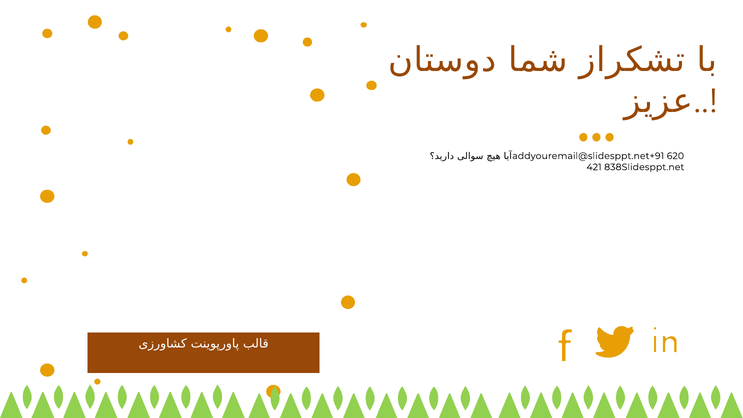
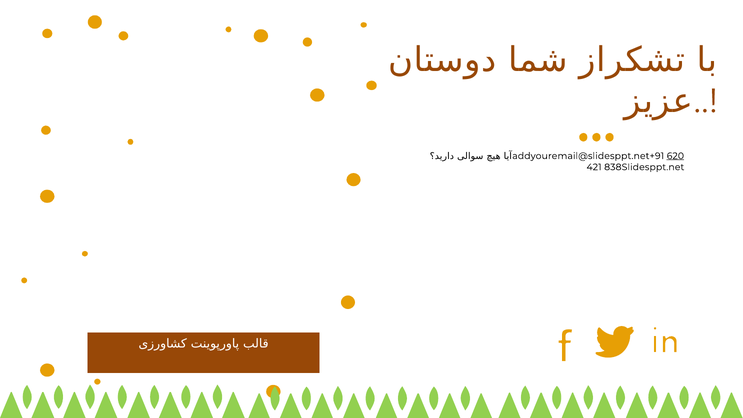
620 underline: none -> present (675, 156)
